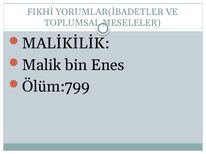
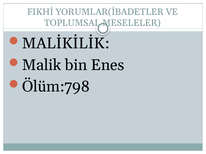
Ölüm:799: Ölüm:799 -> Ölüm:798 (56, 87)
